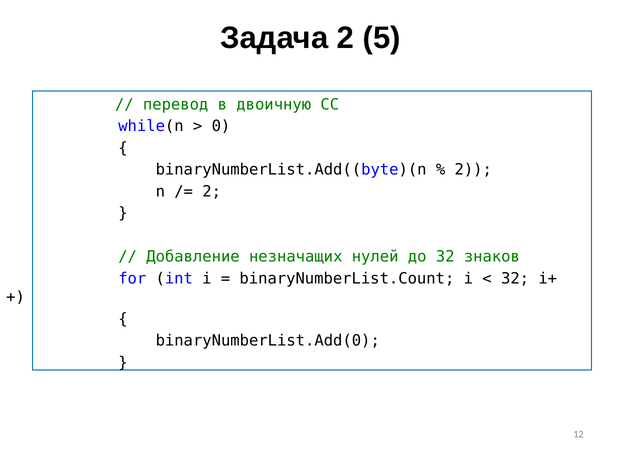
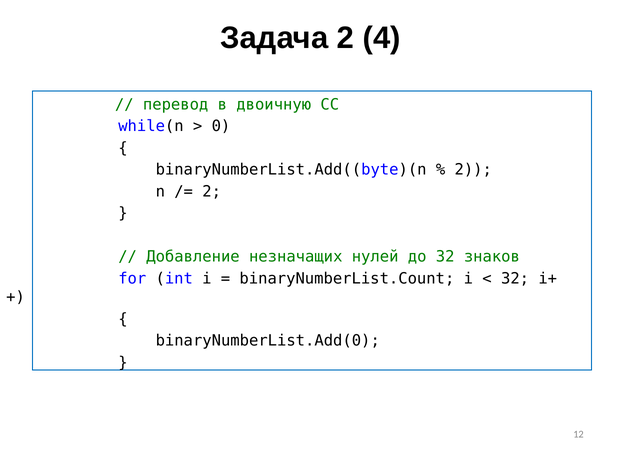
5: 5 -> 4 (382, 38)
